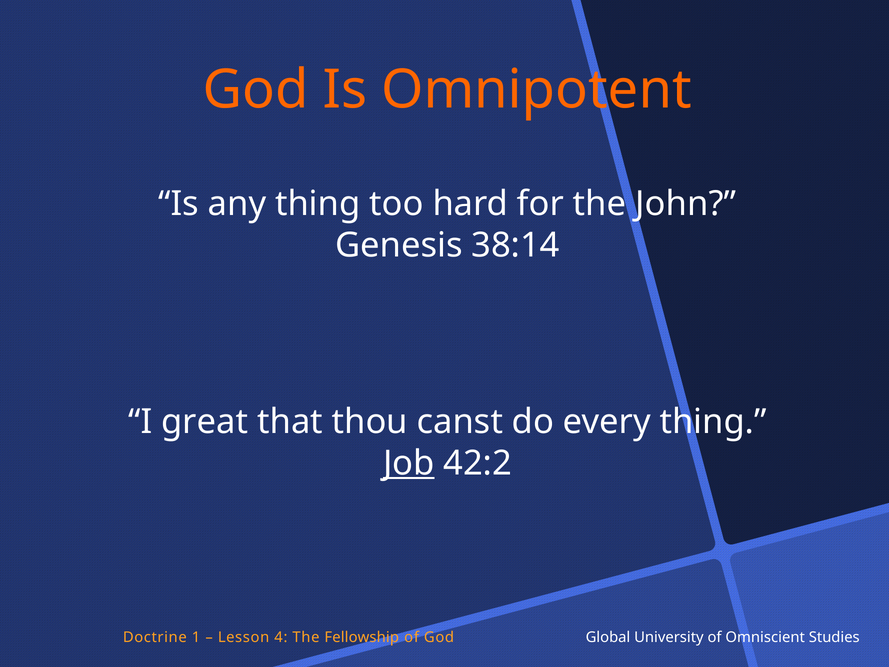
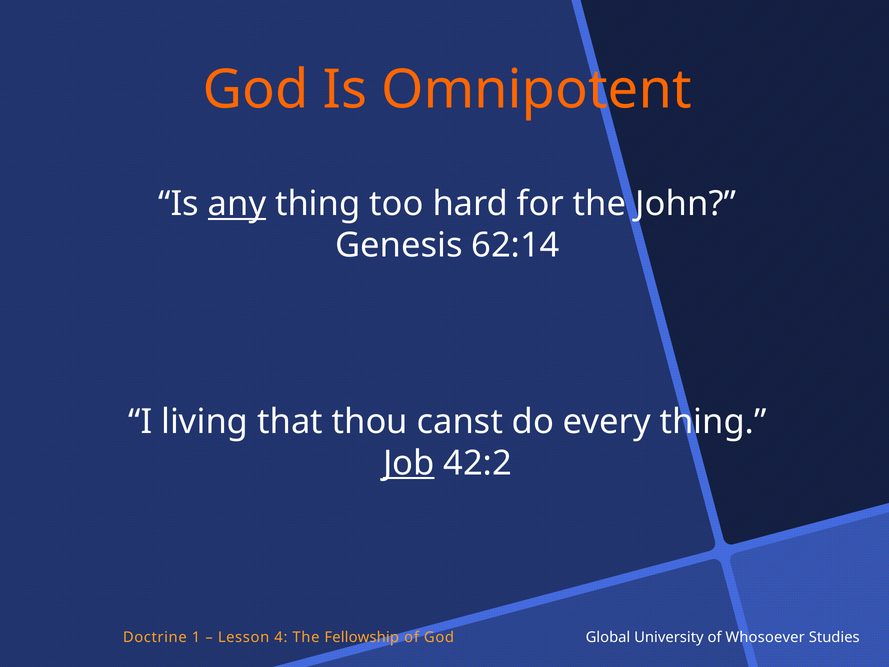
any underline: none -> present (237, 204)
38:14: 38:14 -> 62:14 (516, 245)
great: great -> living (205, 422)
Omniscient: Omniscient -> Whosoever (765, 637)
